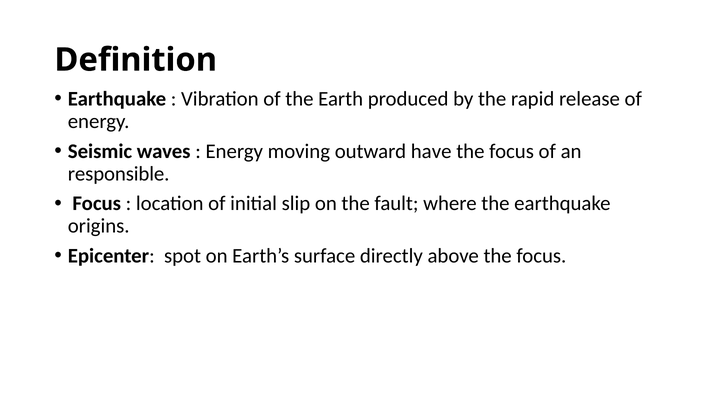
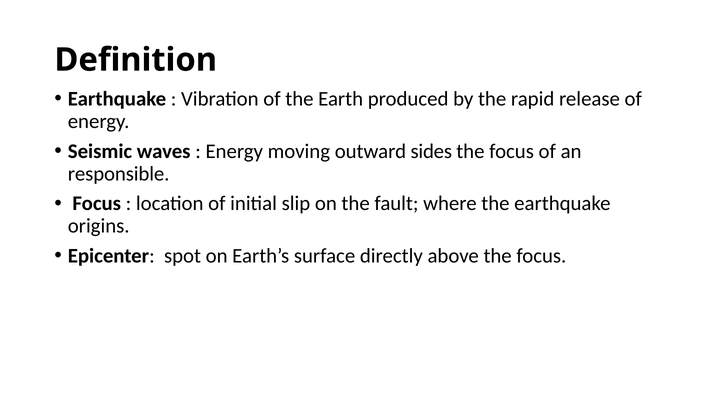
have: have -> sides (431, 151)
